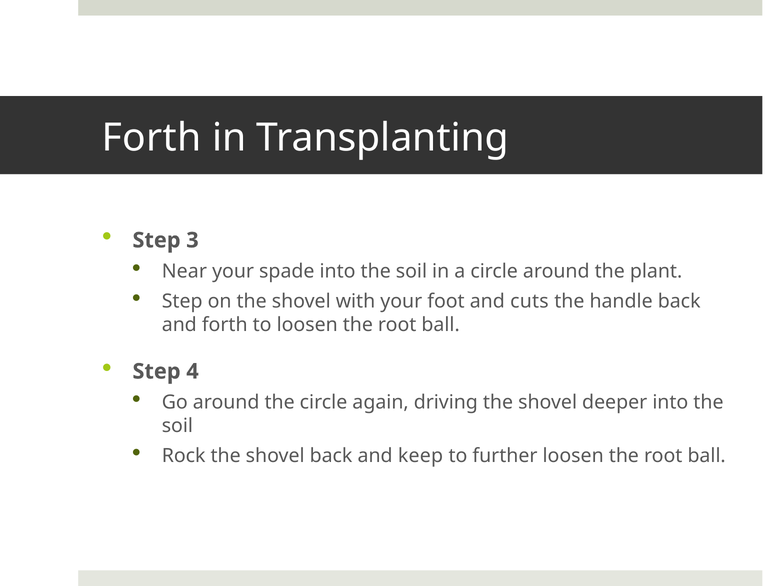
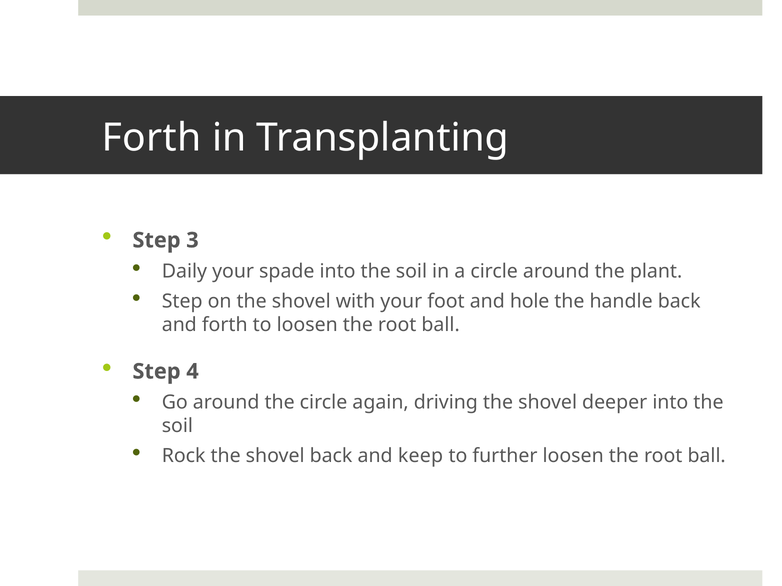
Near: Near -> Daily (184, 272)
cuts: cuts -> hole (530, 302)
